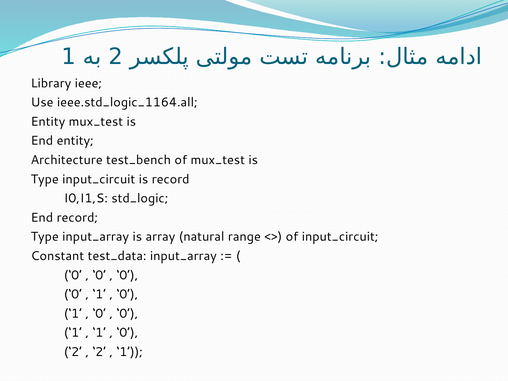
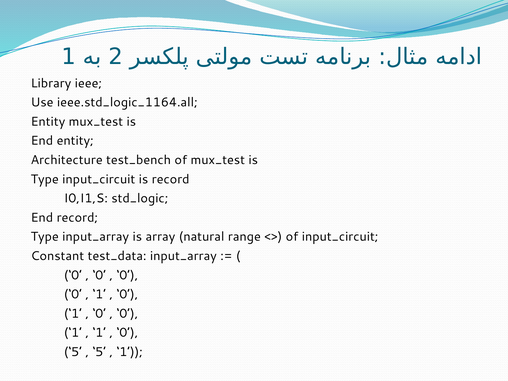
2: 2 -> 5 (73, 352)
2: 2 -> 5 (99, 352)
